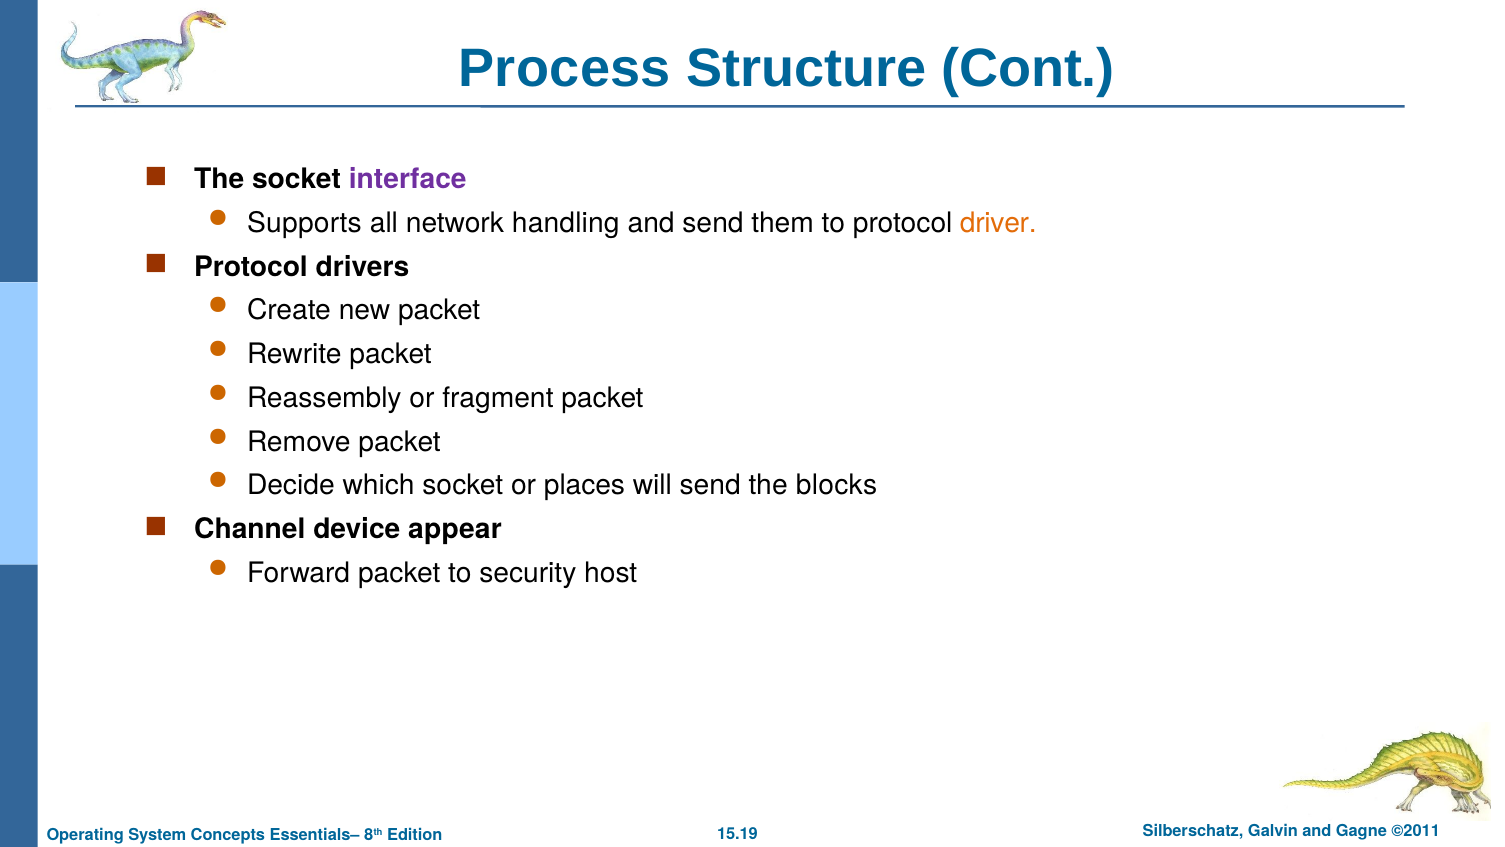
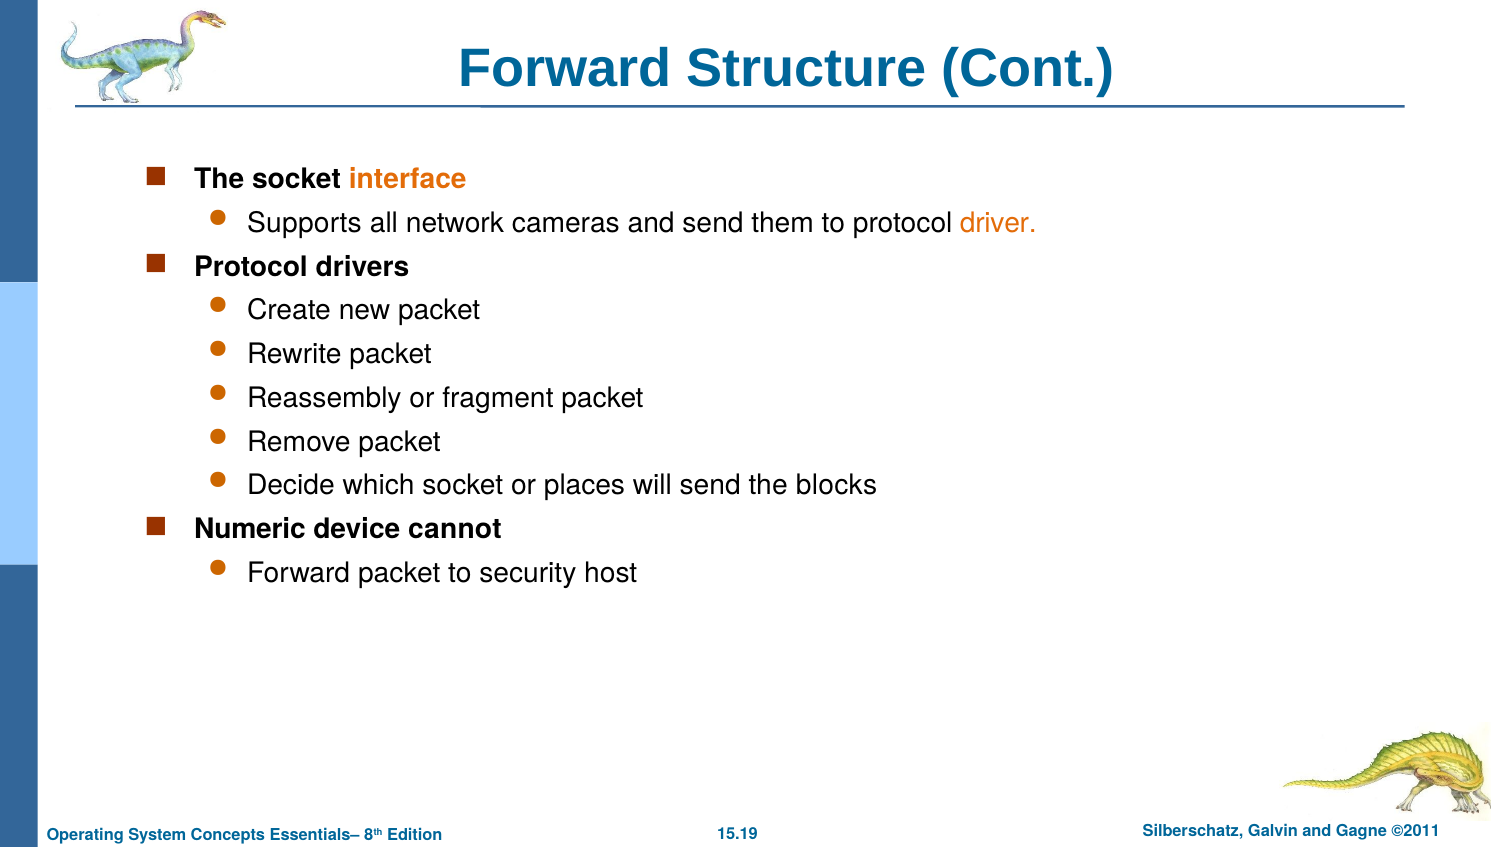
Process: Process -> Forward (565, 69)
interface colour: purple -> orange (408, 179)
handling: handling -> cameras (566, 223)
Channel: Channel -> Numeric (250, 529)
appear: appear -> cannot (455, 529)
